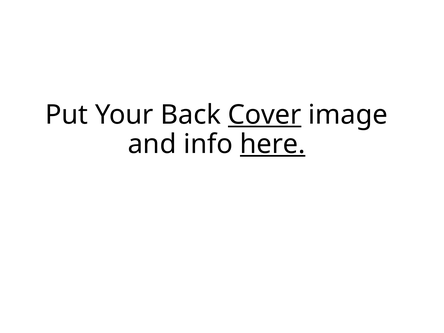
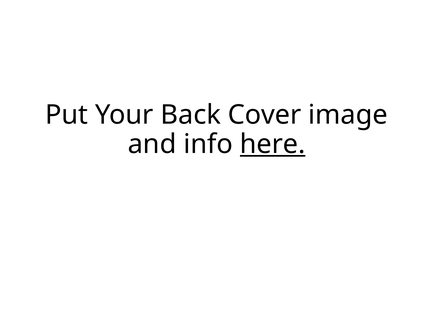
Cover underline: present -> none (265, 115)
